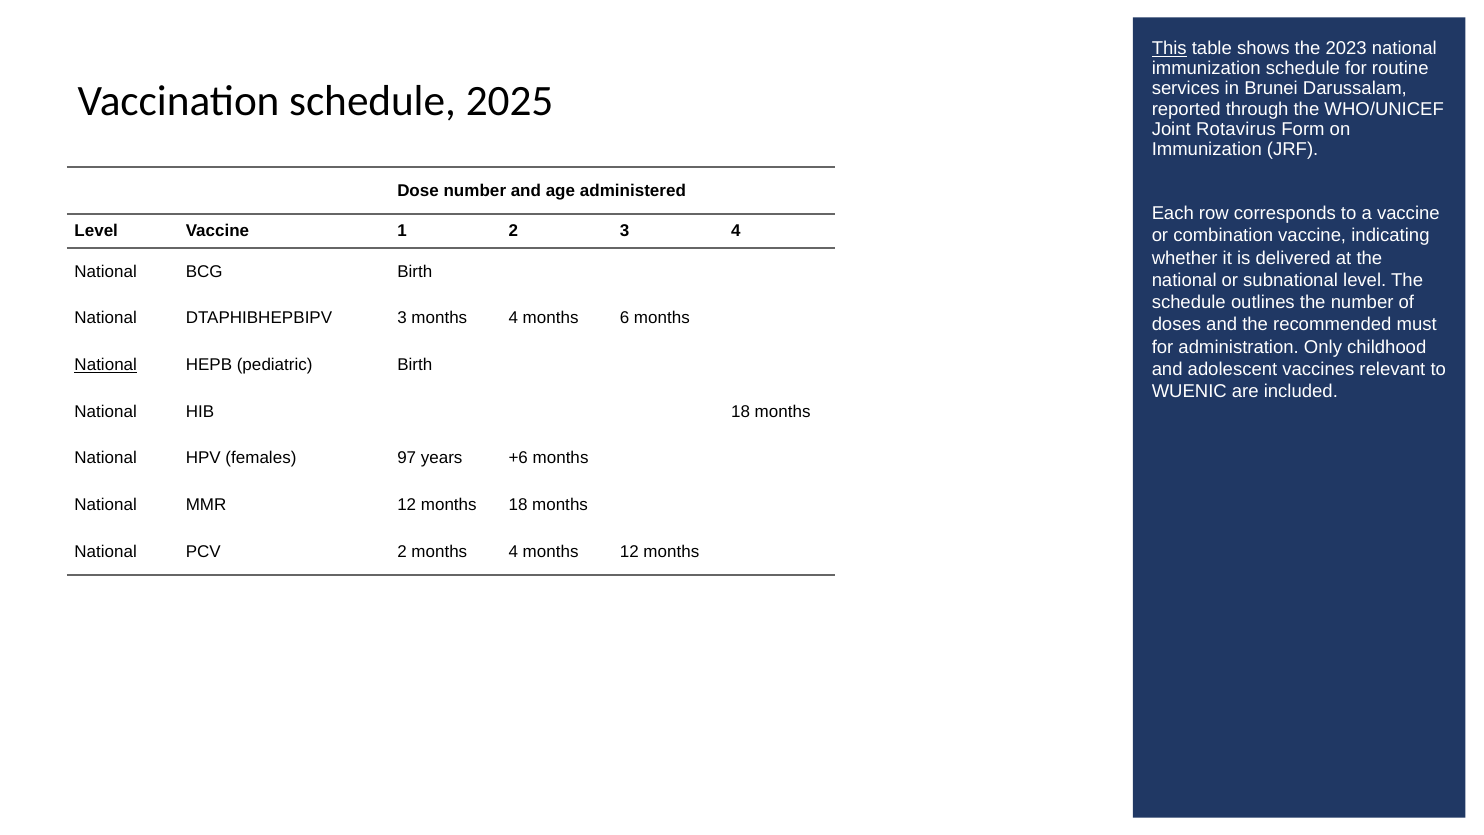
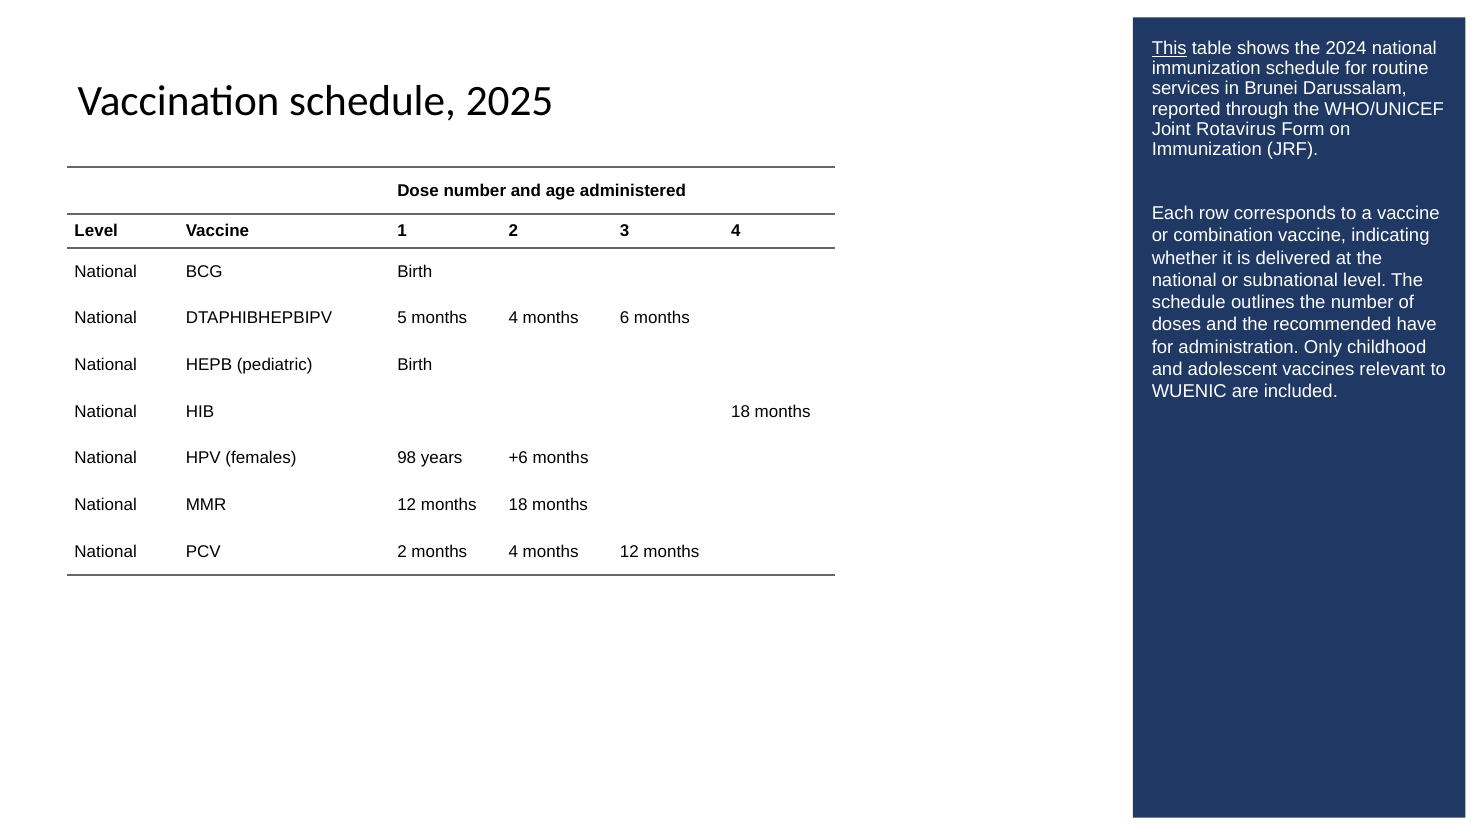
2023: 2023 -> 2024 (1346, 49)
DTAPHIBHEPBIPV 3: 3 -> 5 (402, 318)
must: must -> have (1417, 325)
National underline: present -> none (106, 365)
97: 97 -> 98 (407, 458)
